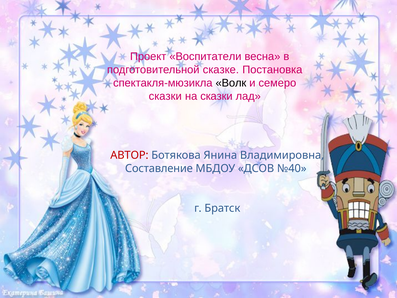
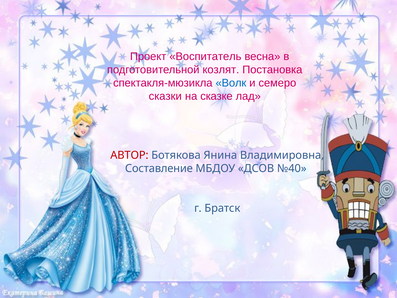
Воспитатели: Воспитатели -> Воспитатель (205, 56)
сказке: сказке -> козлят (221, 70)
Волк colour: black -> blue (231, 83)
на сказки: сказки -> сказке (216, 96)
